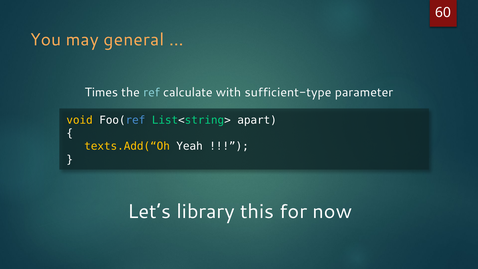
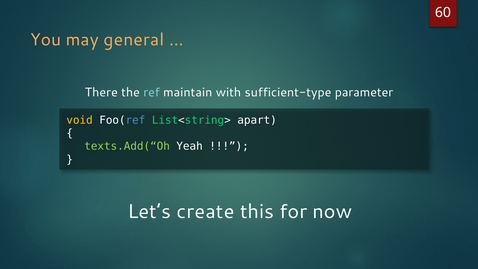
Times: Times -> There (101, 92)
calculate: calculate -> maintain (188, 92)
texts.Add(“Oh colour: yellow -> light green (127, 146)
library: library -> create (206, 211)
